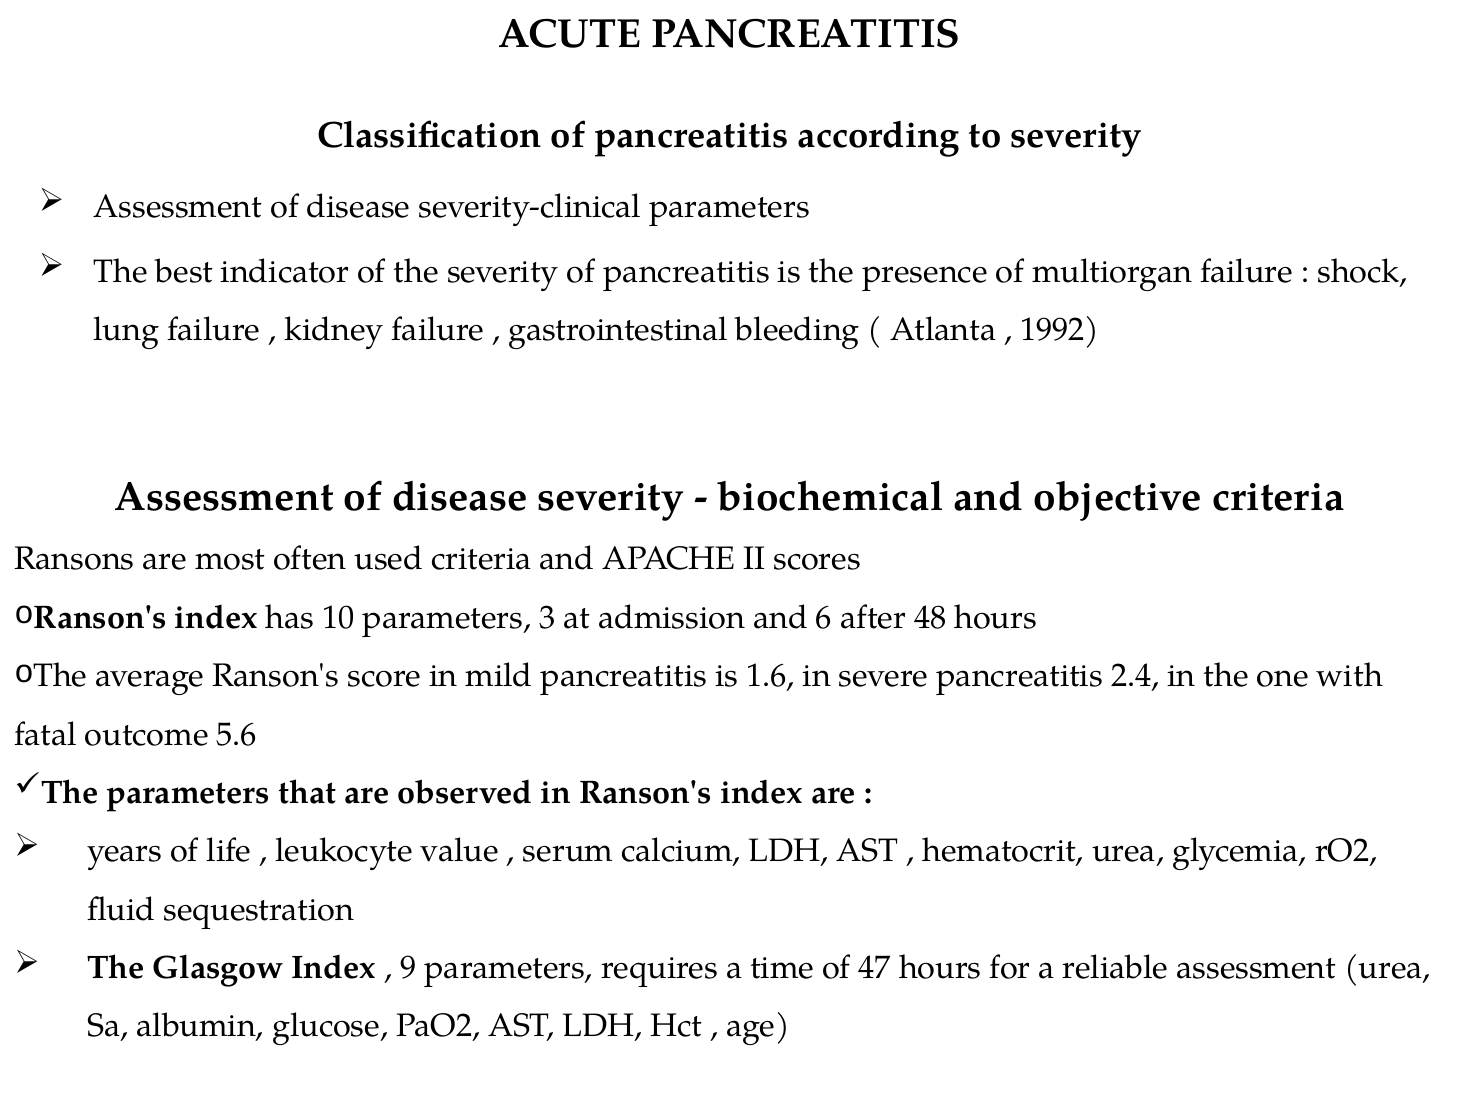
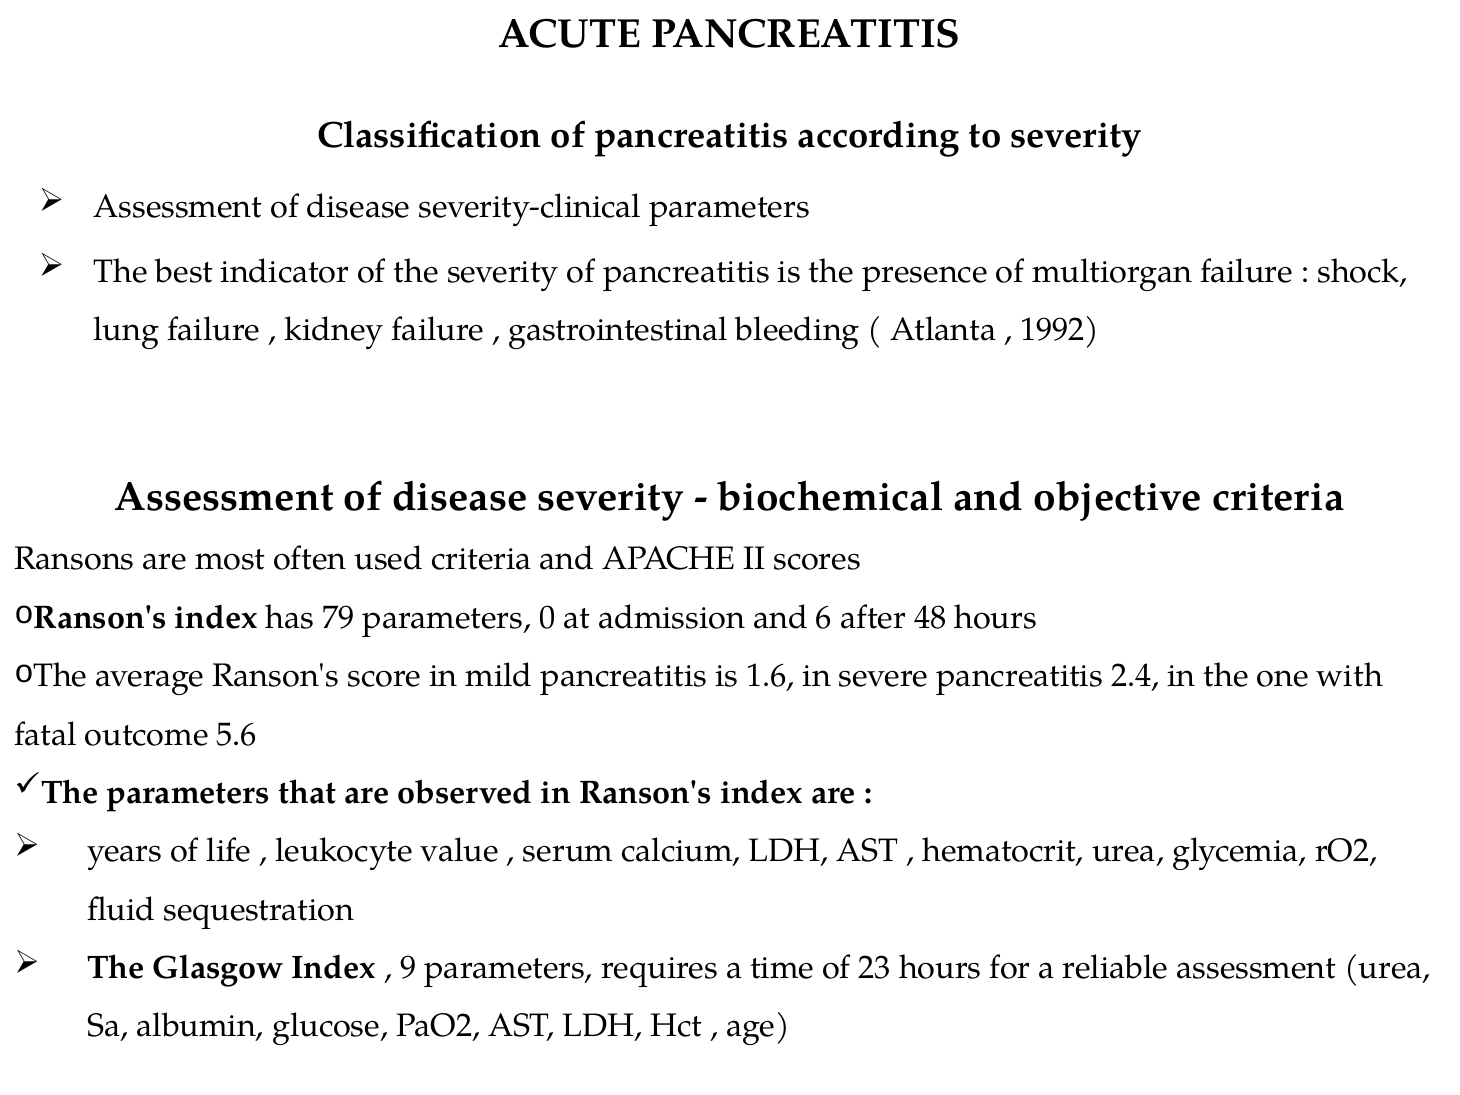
10: 10 -> 79 (338, 618)
3: 3 -> 0 (547, 618)
47: 47 -> 23 (875, 968)
